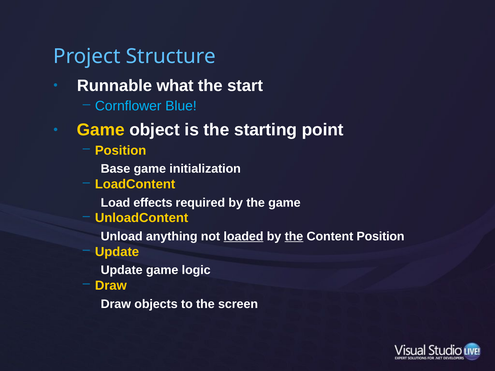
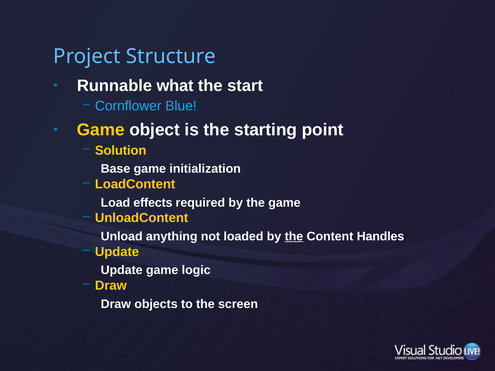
Position: Position -> Solution (121, 151)
loaded underline: present -> none (243, 237)
Content Position: Position -> Handles (381, 237)
